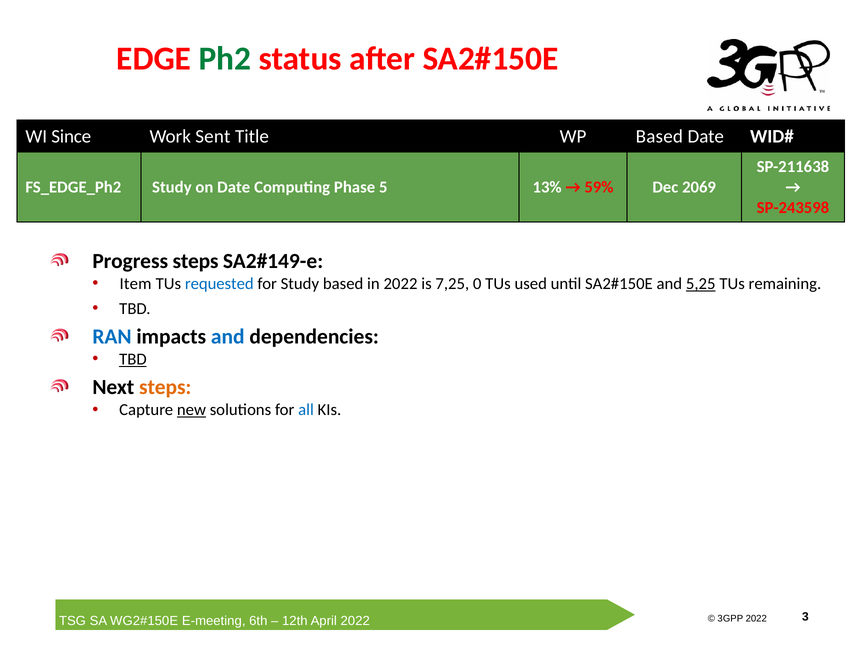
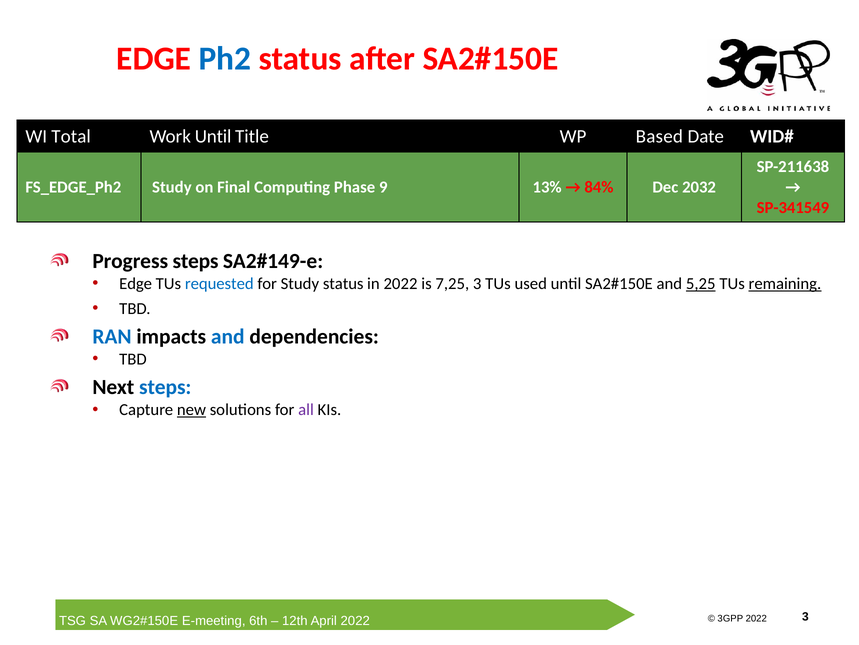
Ph2 colour: green -> blue (225, 59)
Since: Since -> Total (71, 136)
Work Sent: Sent -> Until (213, 136)
on Date: Date -> Final (234, 187)
5: 5 -> 9 (383, 187)
59%: 59% -> 84% (599, 187)
2069: 2069 -> 2032 (699, 187)
SP-243598: SP-243598 -> SP-341549 (793, 207)
Item: Item -> Edge (136, 283)
Study based: based -> status (343, 283)
7,25 0: 0 -> 3 (477, 283)
remaining underline: none -> present (785, 283)
TBD underline: present -> none (133, 359)
steps colour: orange -> blue (165, 387)
all colour: blue -> purple (306, 409)
